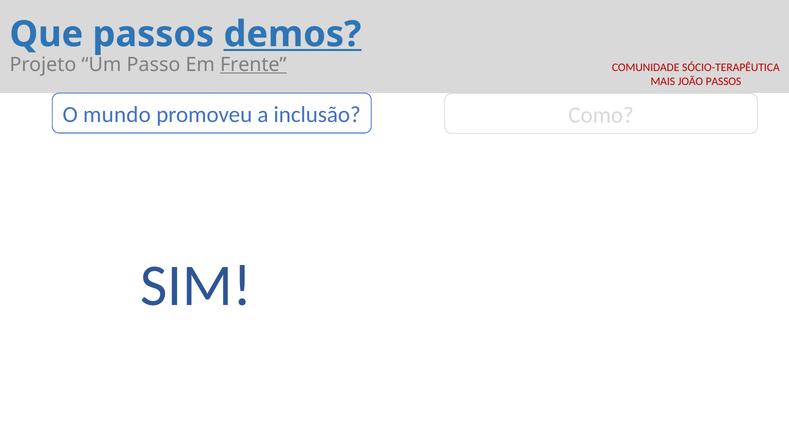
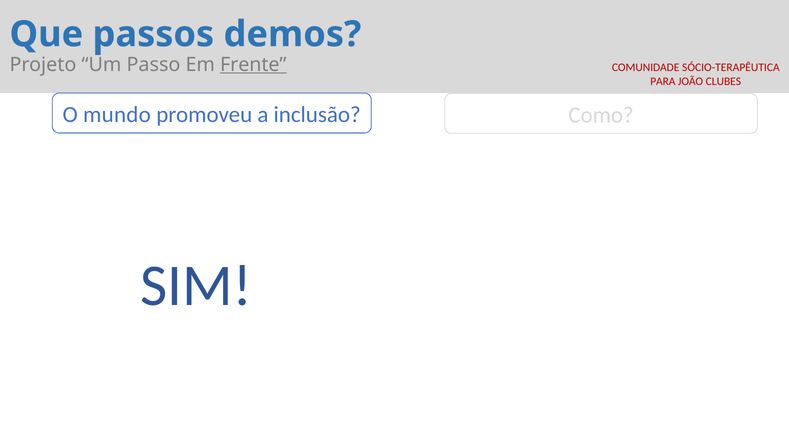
demos underline: present -> none (292, 34)
MAIS: MAIS -> PARA (663, 81)
JOÃO PASSOS: PASSOS -> CLUBES (723, 81)
